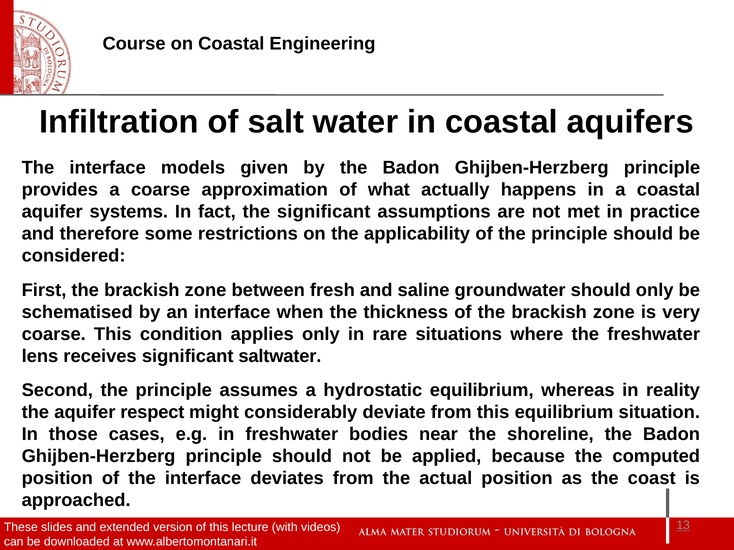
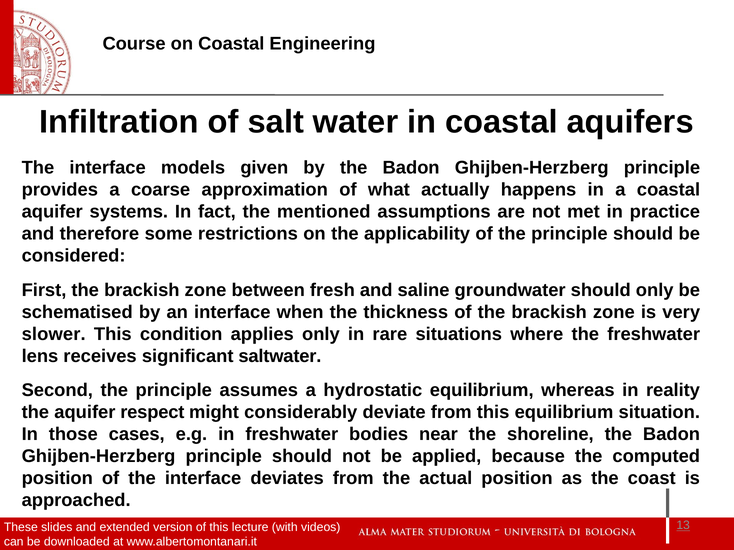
the significant: significant -> mentioned (324, 212)
coarse: coarse -> slower (54, 334)
